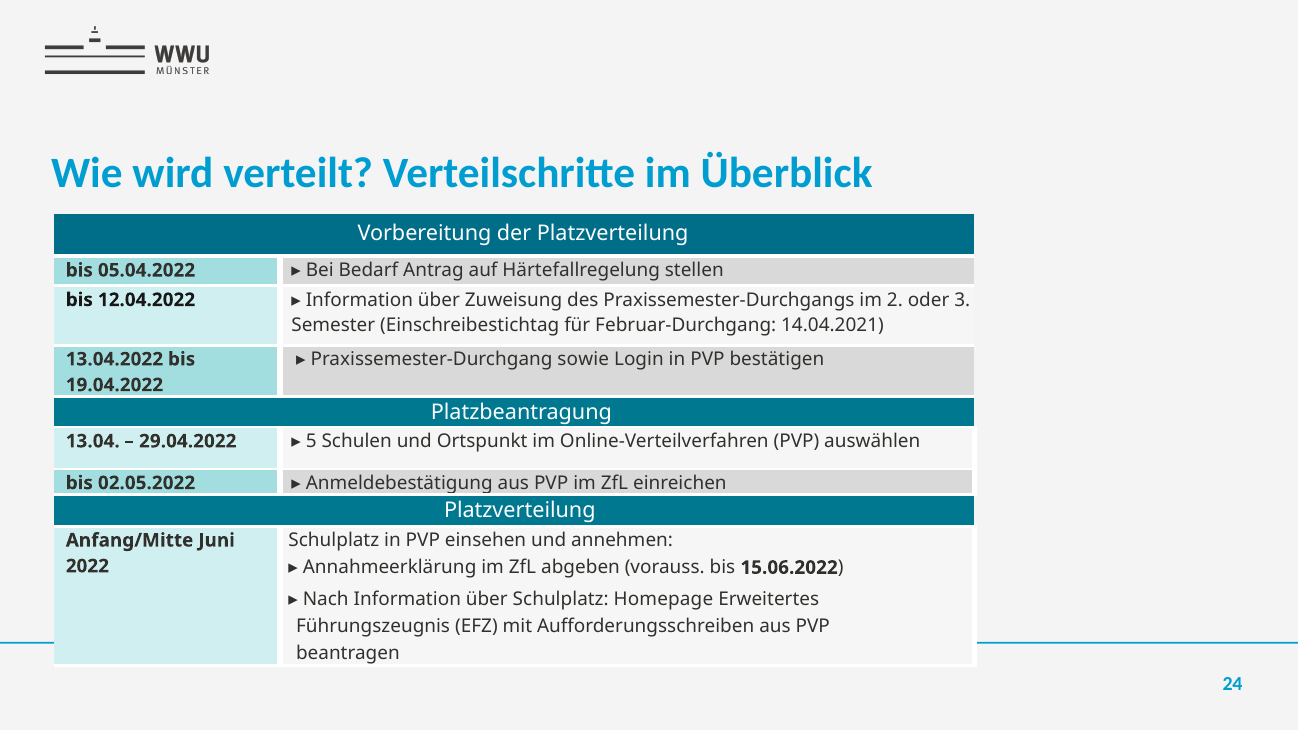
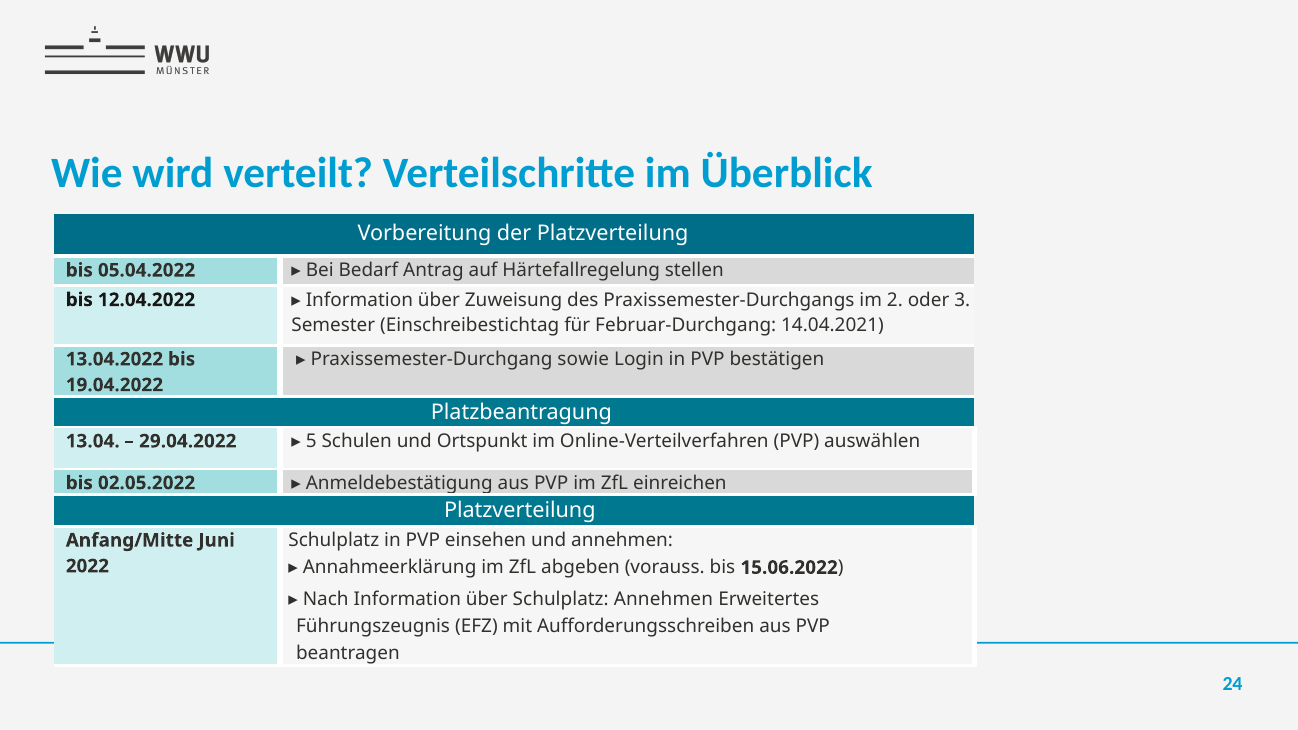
Schulplatz Homepage: Homepage -> Annehmen (663, 600)
